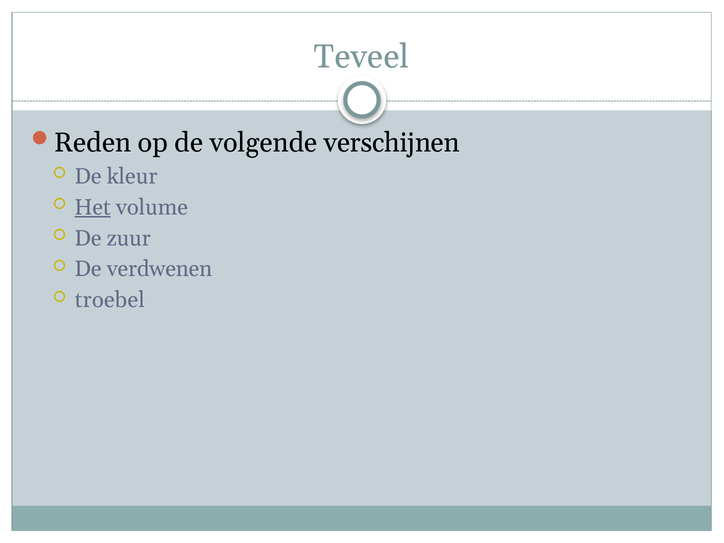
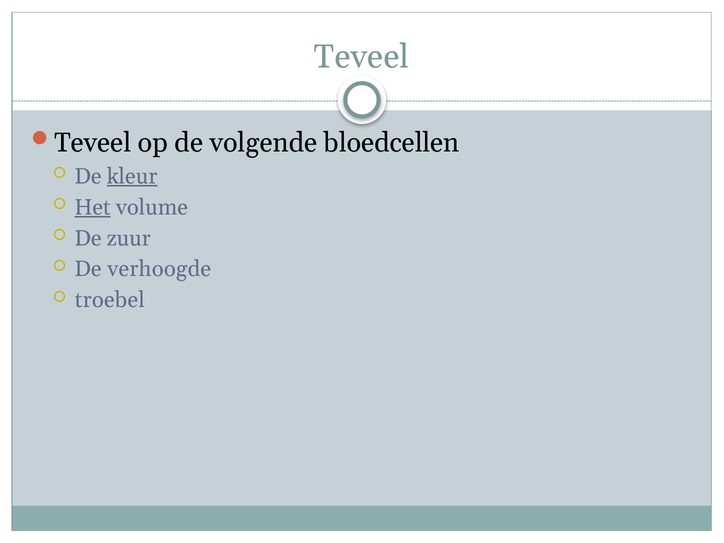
Reden: Reden -> Teveel (93, 143)
verschijnen: verschijnen -> bloedcellen (392, 143)
kleur underline: none -> present (132, 176)
verdwenen: verdwenen -> verhoogde (159, 269)
